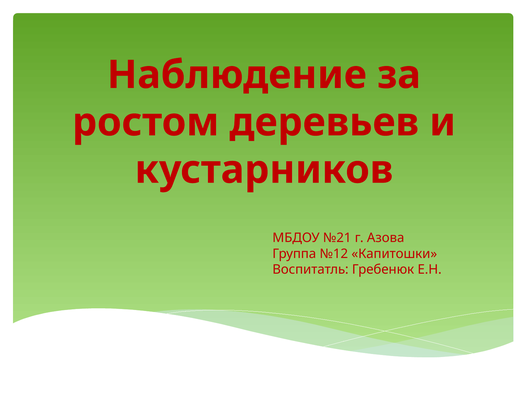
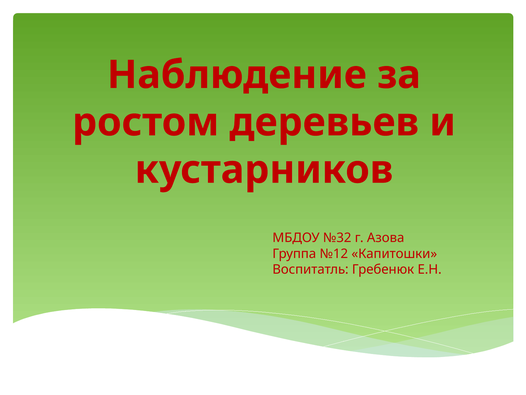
№21: №21 -> №32 (337, 238)
